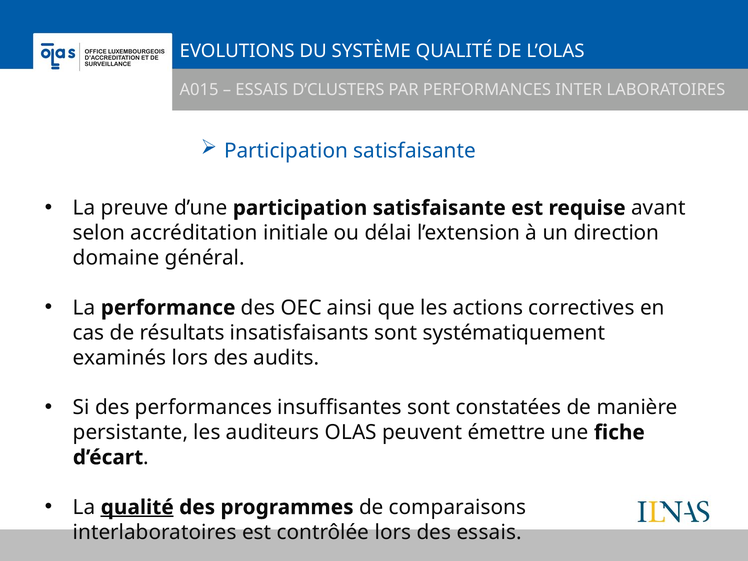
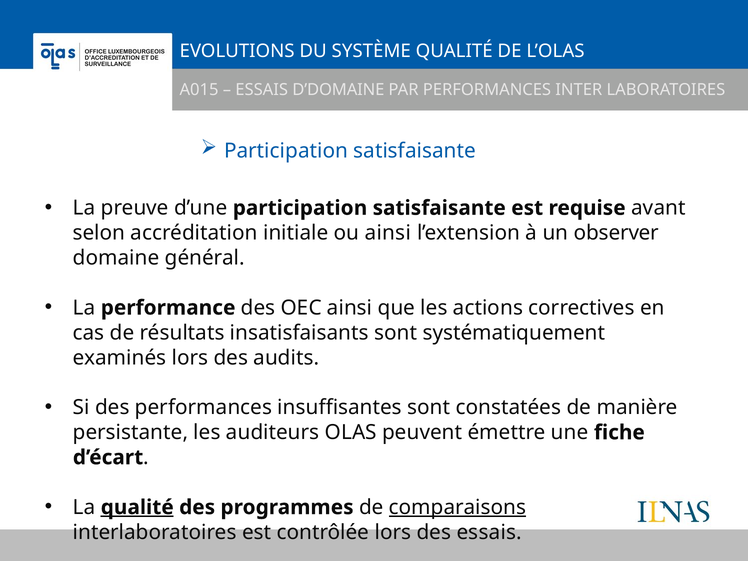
D’CLUSTERS: D’CLUSTERS -> D’DOMAINE (338, 90)
ou délai: délai -> ainsi (388, 233)
direction: direction -> observer (616, 233)
comparaisons underline: none -> present (458, 507)
